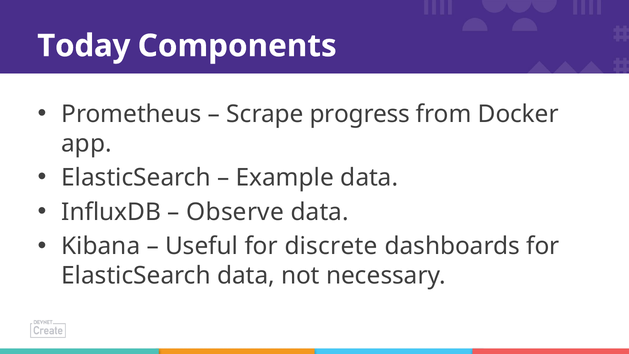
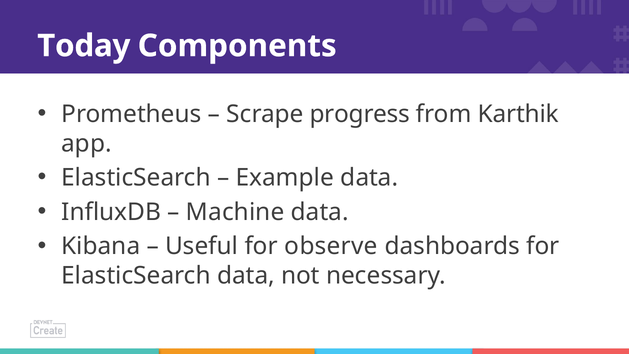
Docker: Docker -> Karthik (518, 114)
Observe: Observe -> Machine (235, 212)
discrete: discrete -> observe (331, 246)
